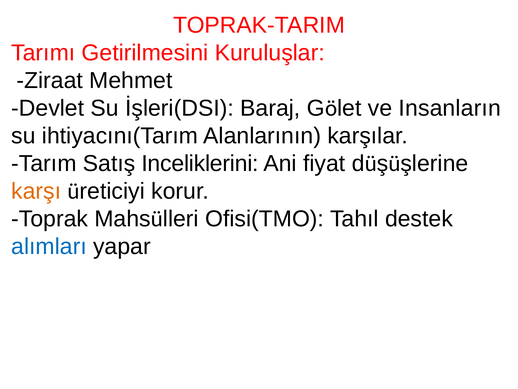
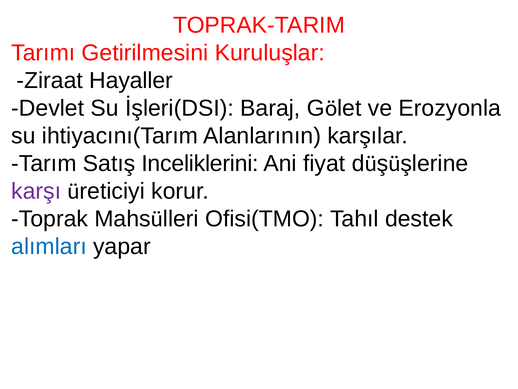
Mehmet: Mehmet -> Hayaller (131, 81)
Insanların: Insanların -> Erozyonla (450, 108)
karşı colour: orange -> purple (36, 191)
